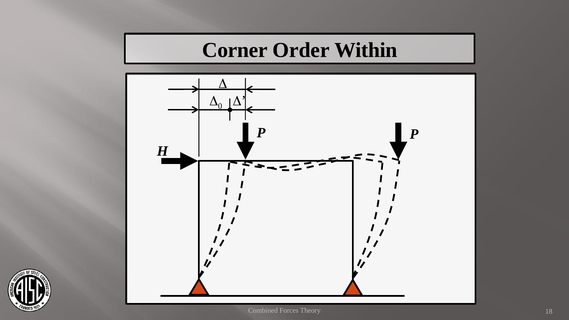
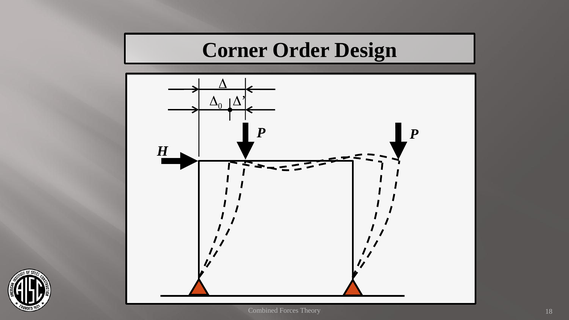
Within: Within -> Design (366, 50)
